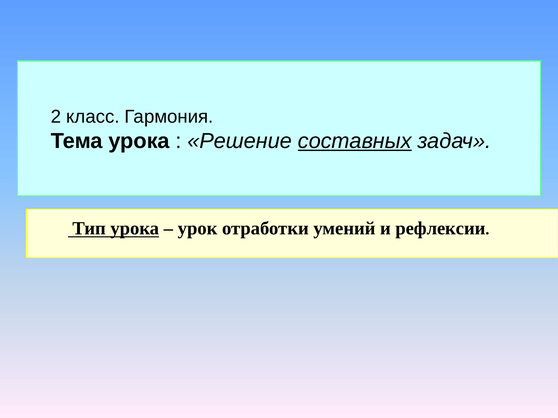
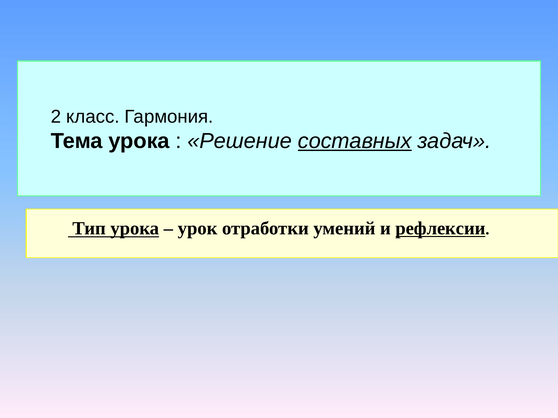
рефлексии underline: none -> present (441, 229)
